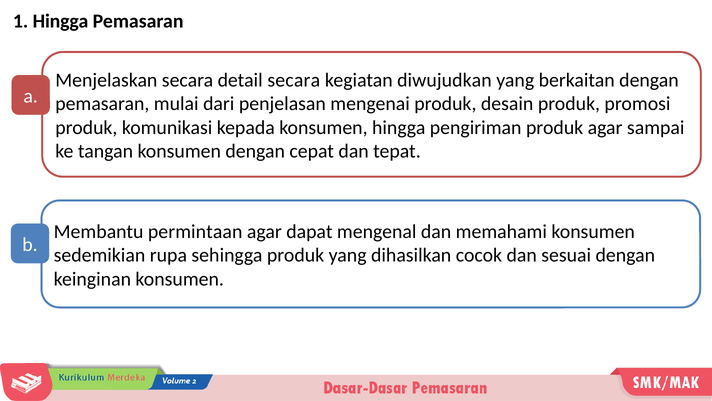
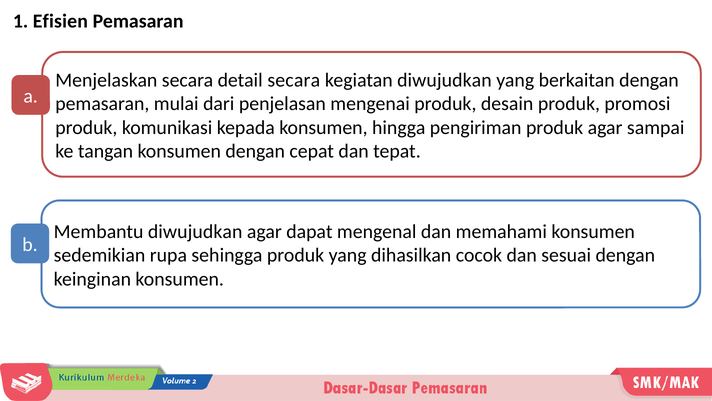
1 Hingga: Hingga -> Efisien (60, 21)
Membantu permintaan: permintaan -> diwujudkan (195, 231)
